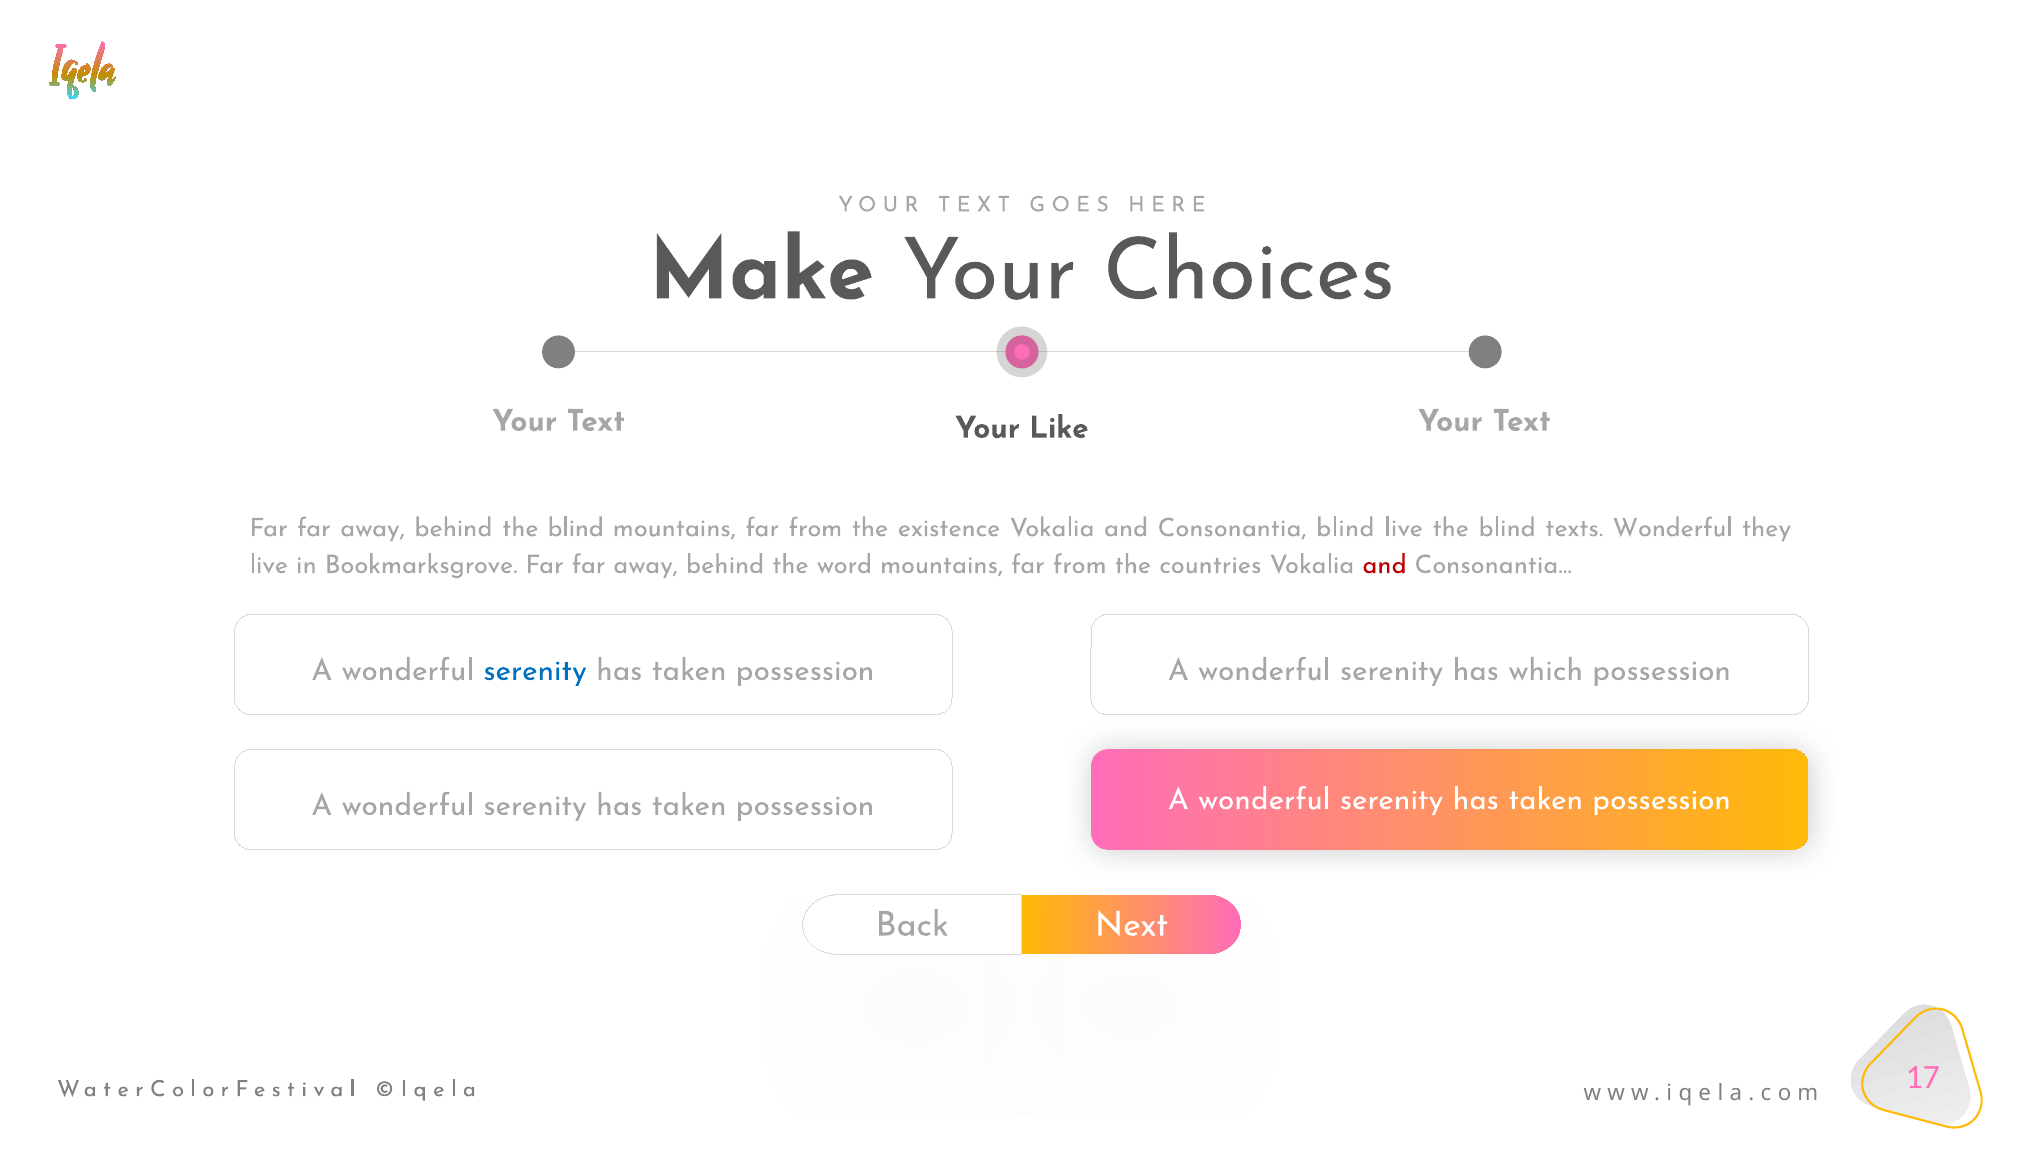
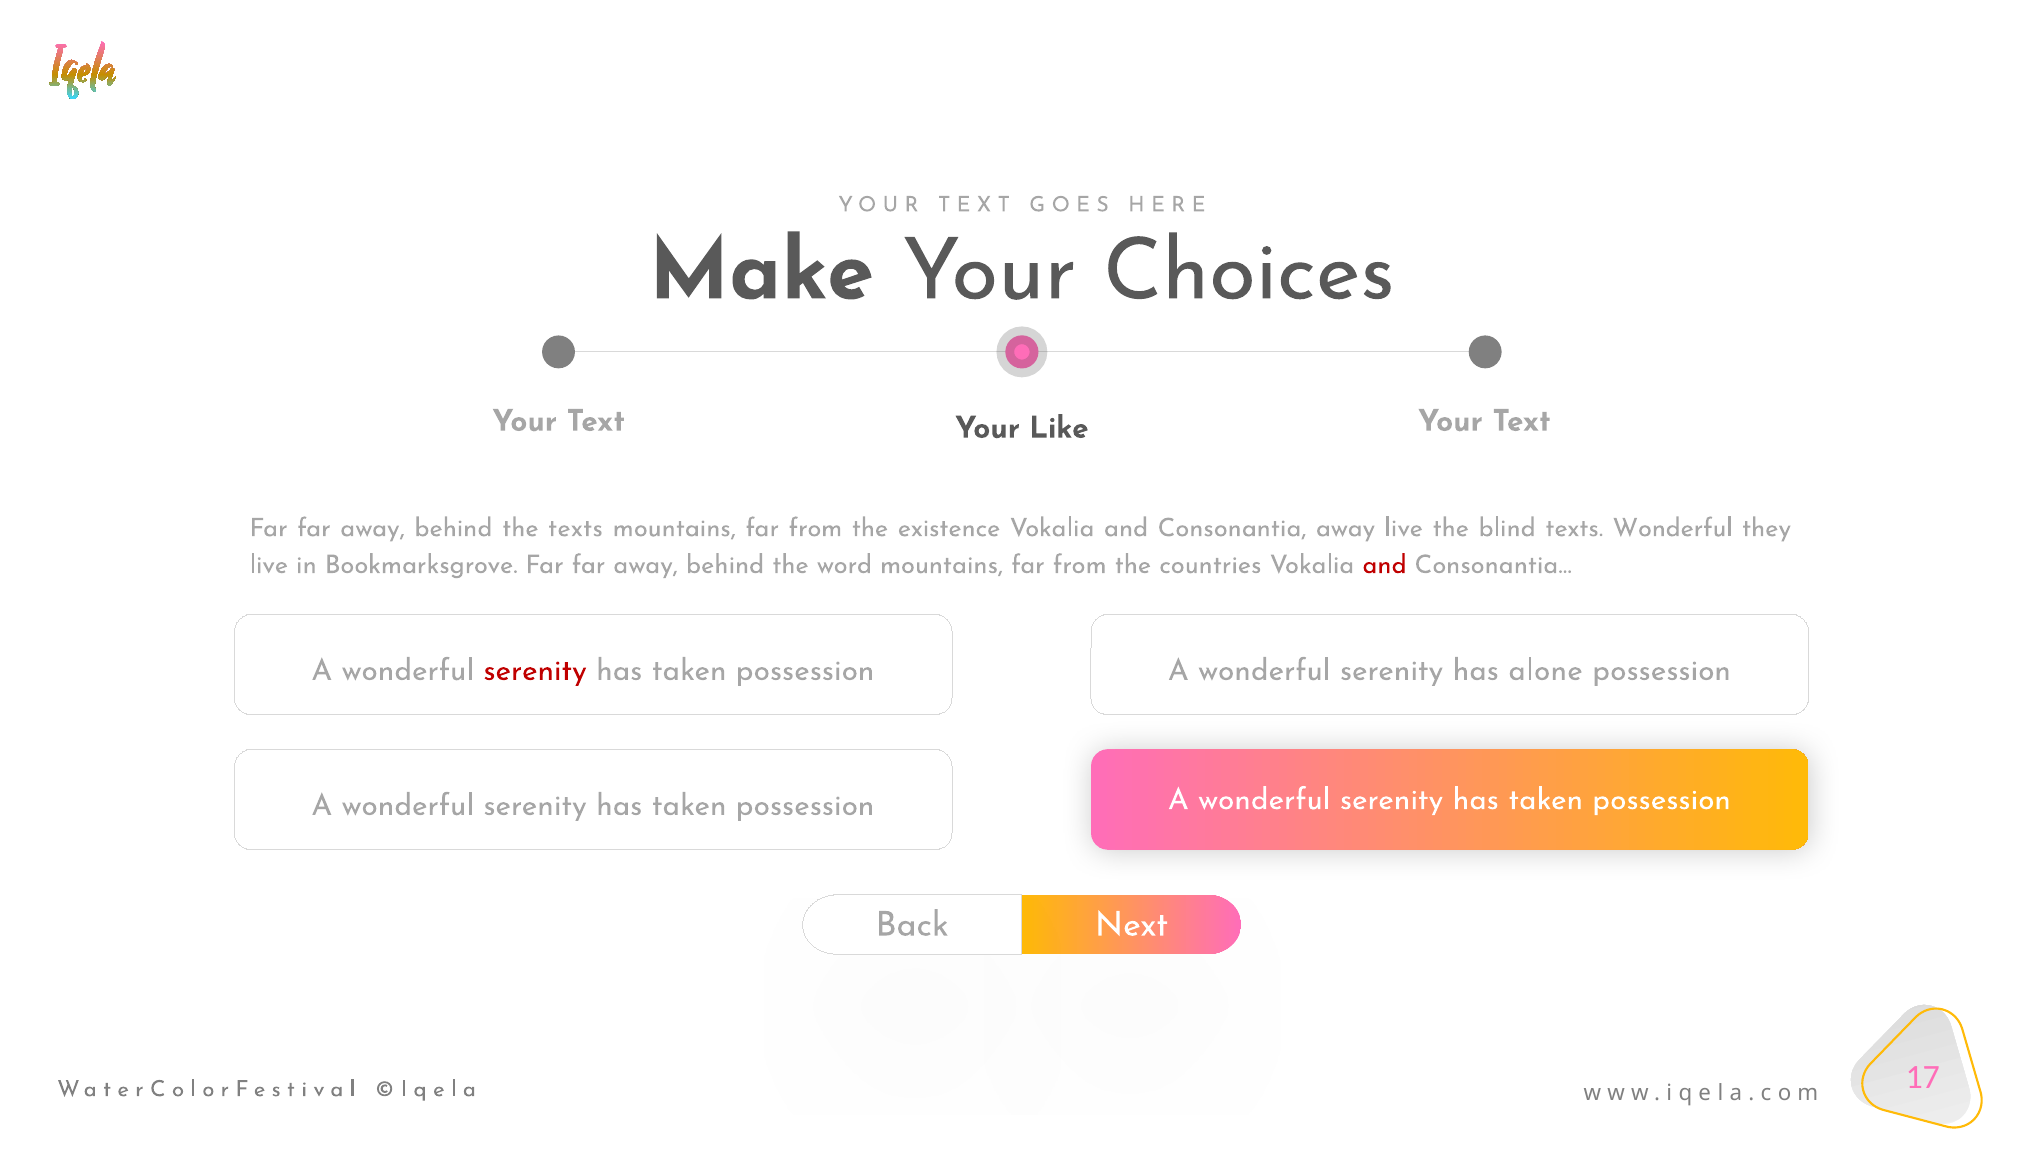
behind the blind: blind -> texts (575, 528)
Consonantia blind: blind -> away (1346, 528)
serenity colour: blue -> red (535, 670)
which: which -> alone (1546, 670)
